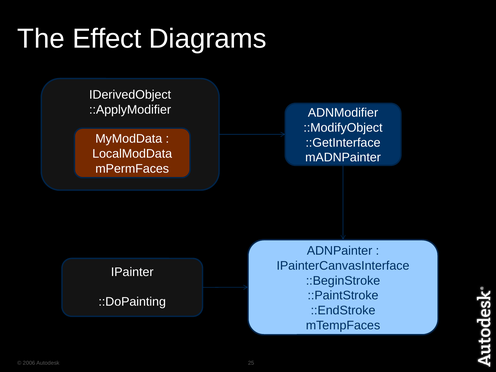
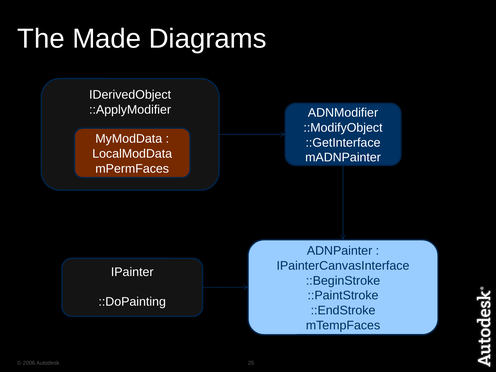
Effect: Effect -> Made (107, 39)
